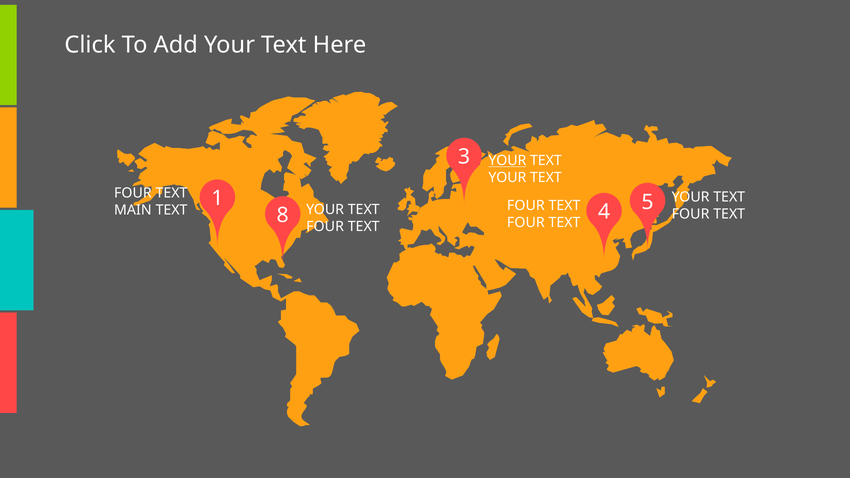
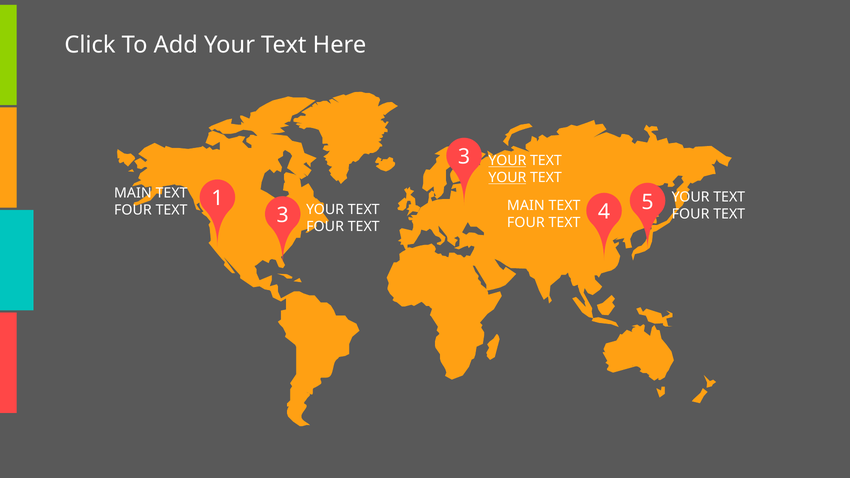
YOUR underline: none -> present (507, 178)
FOUR: FOUR -> MAIN (133, 193)
FOUR: FOUR -> MAIN (526, 206)
MAIN: MAIN -> FOUR (133, 210)
8: 8 -> 3 (283, 215)
